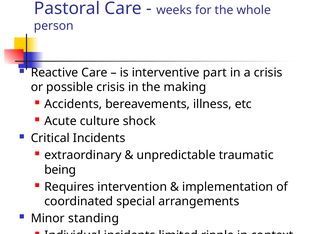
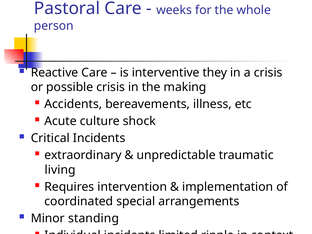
part: part -> they (215, 73)
being: being -> living (60, 170)
